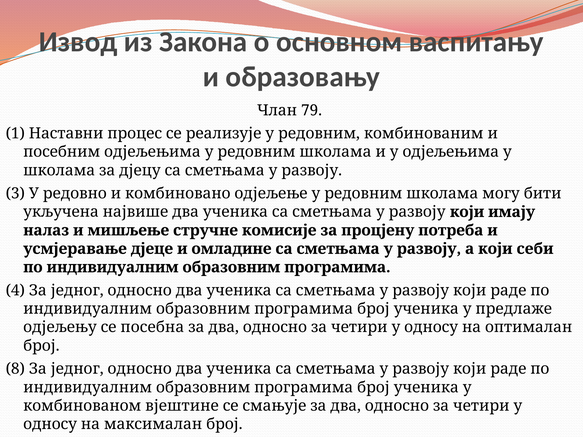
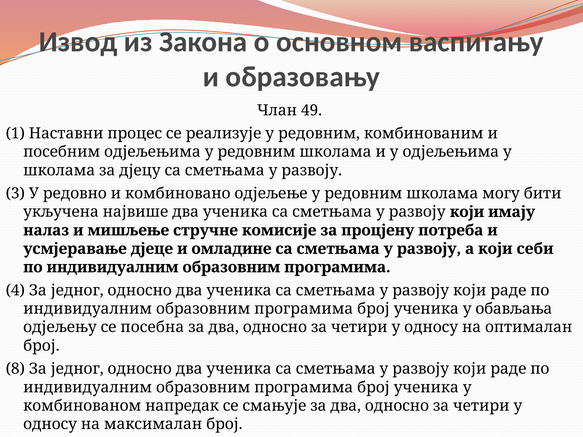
79: 79 -> 49 (312, 110)
предлаже: предлаже -> обављања (514, 309)
вјештине: вјештине -> напредак (182, 406)
